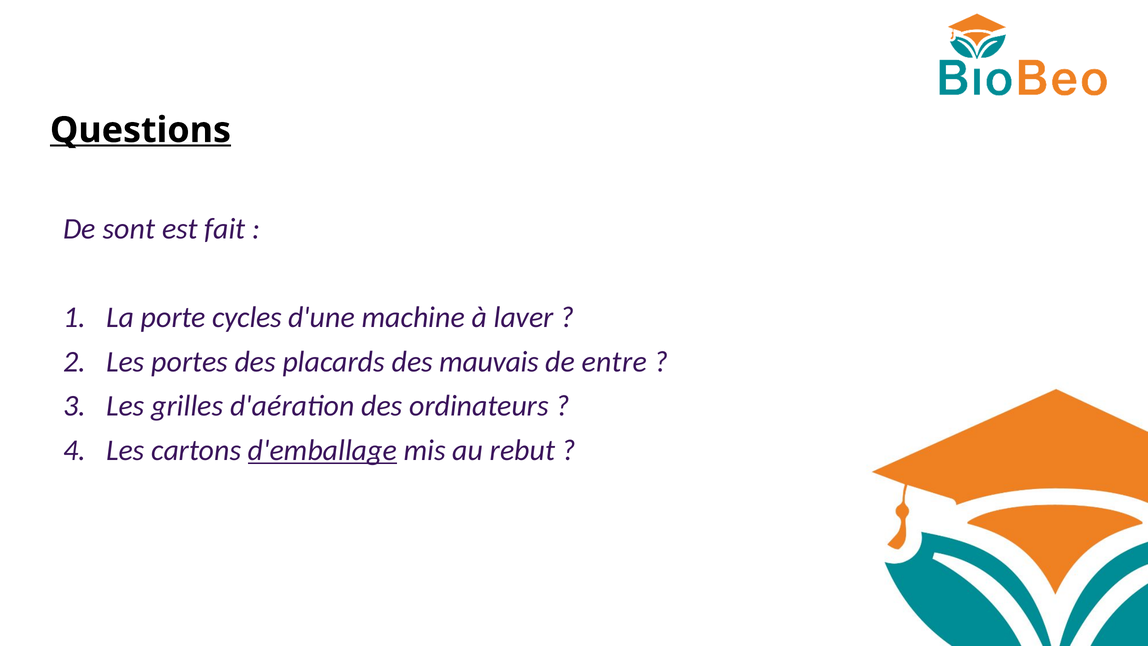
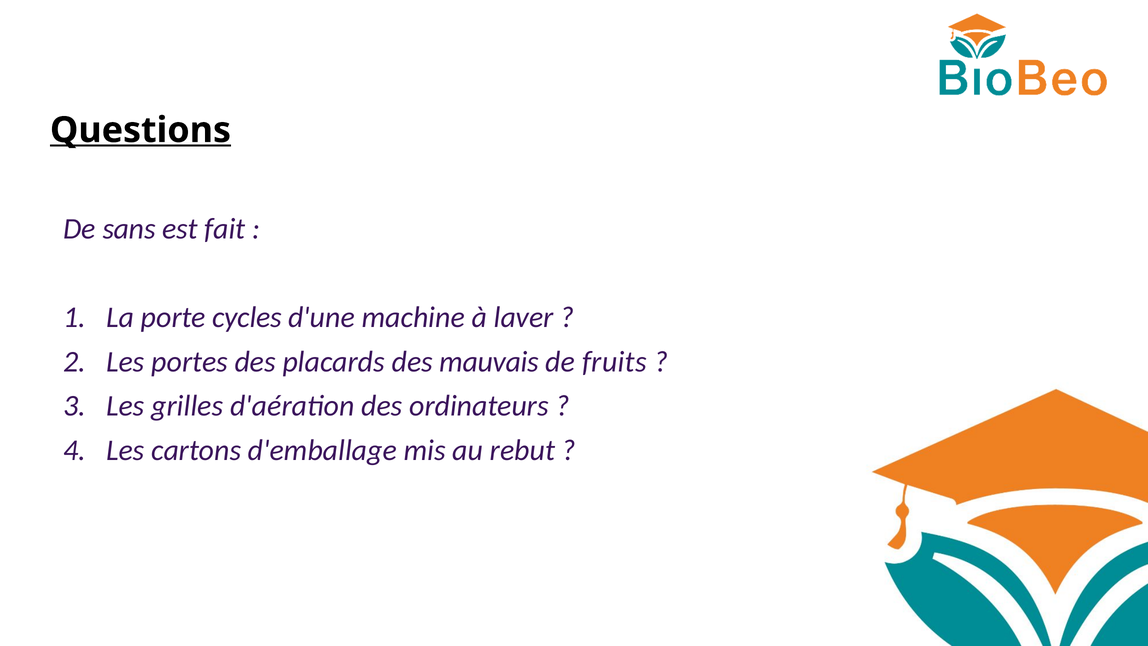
sont: sont -> sans (129, 229)
entre: entre -> fruits (614, 362)
d'emballage underline: present -> none (322, 450)
